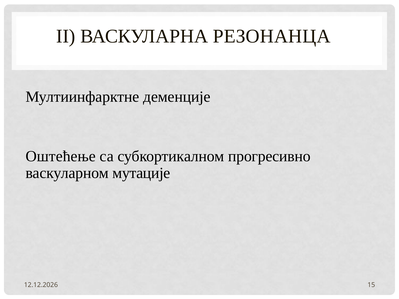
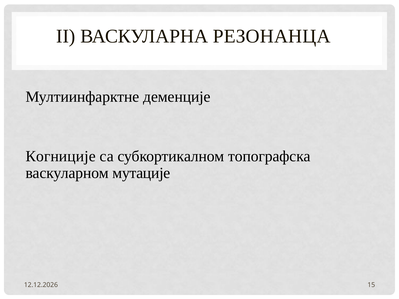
Оштећење: Оштећење -> Когниције (61, 156)
прогресивно: прогресивно -> топографска (269, 156)
